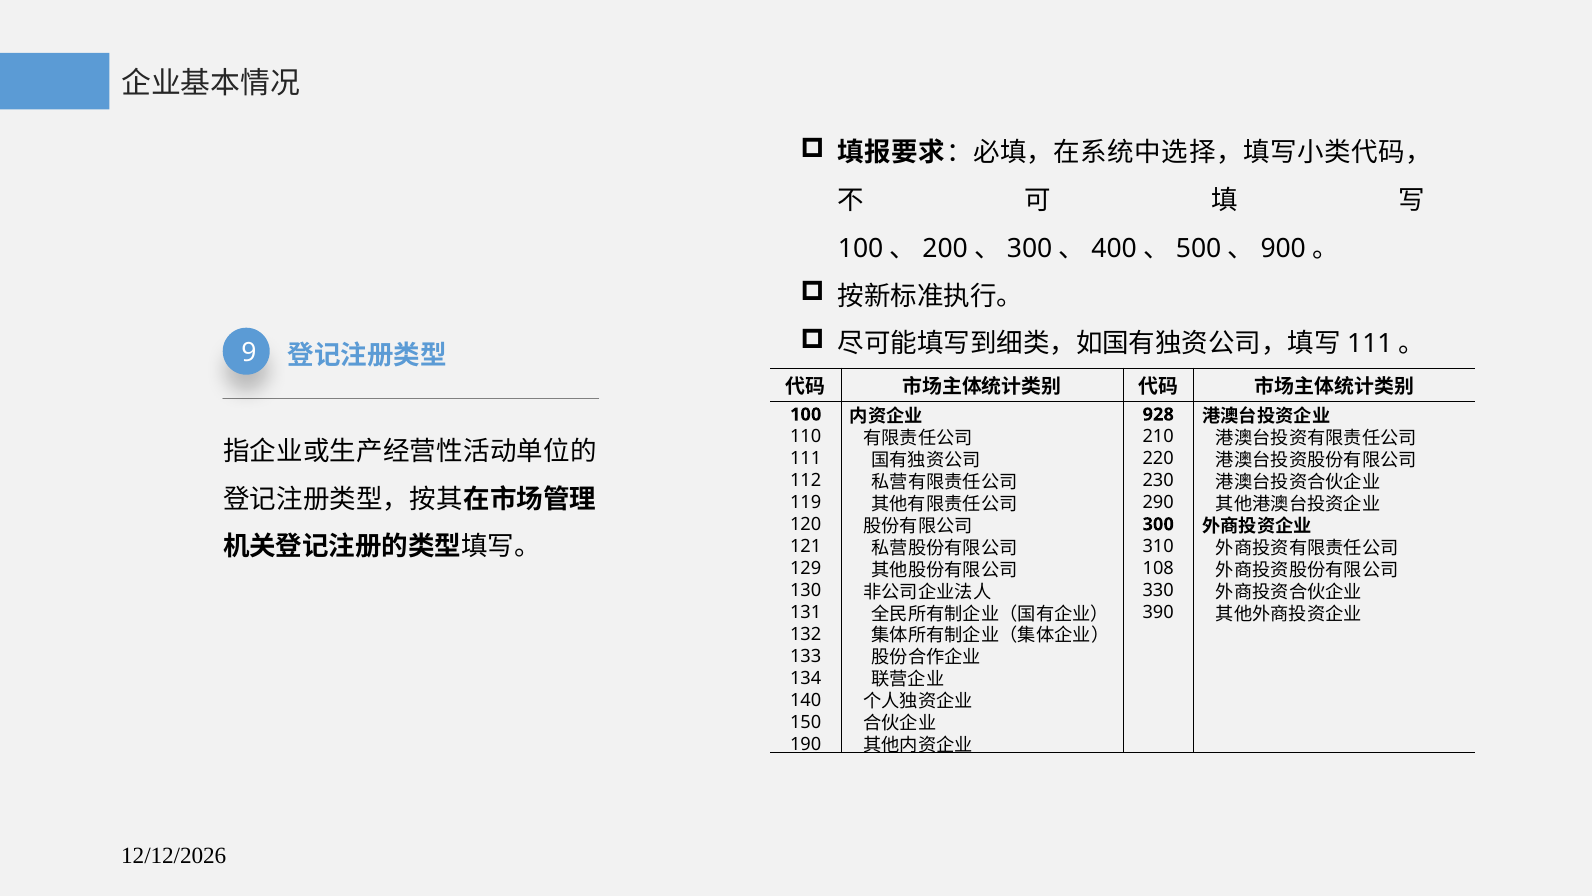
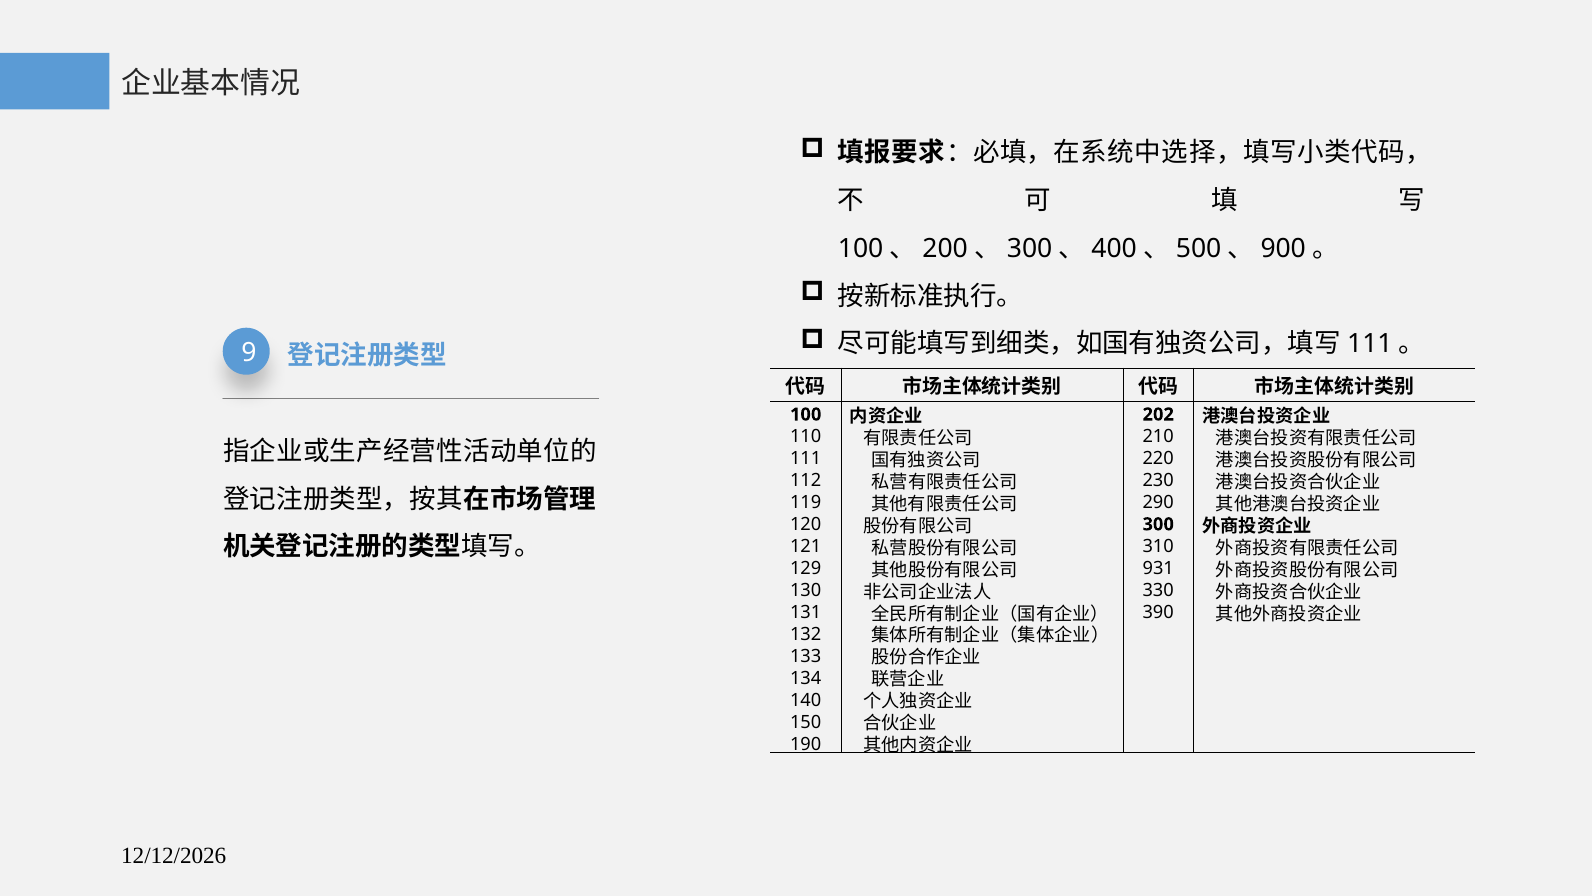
928: 928 -> 202 (1158, 414)
108: 108 -> 931 (1158, 568)
